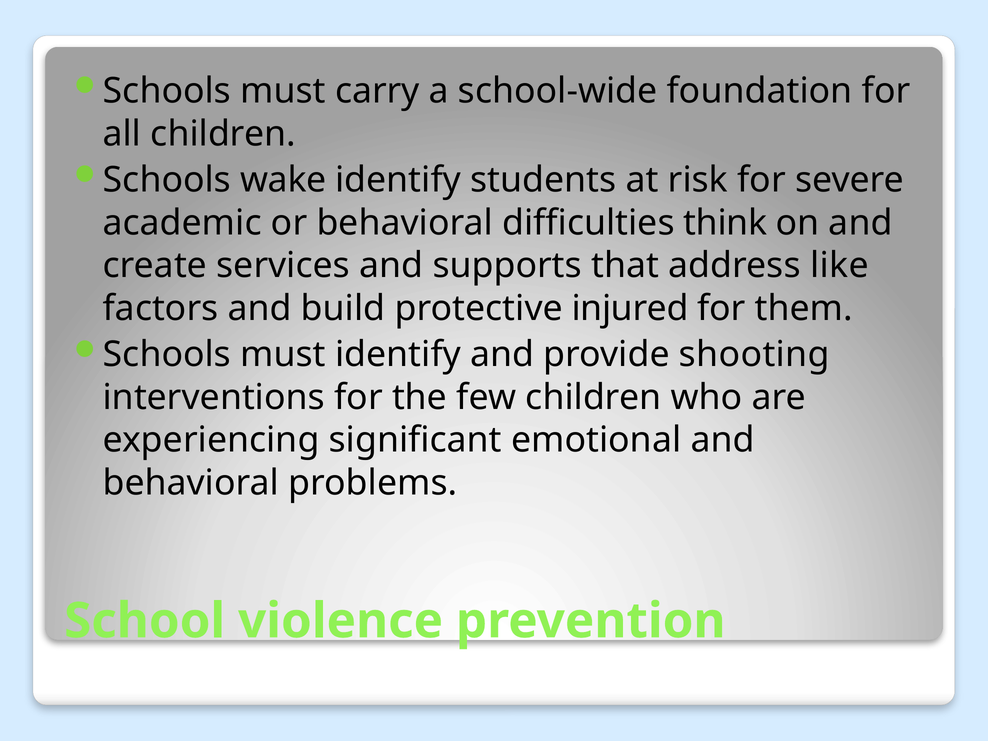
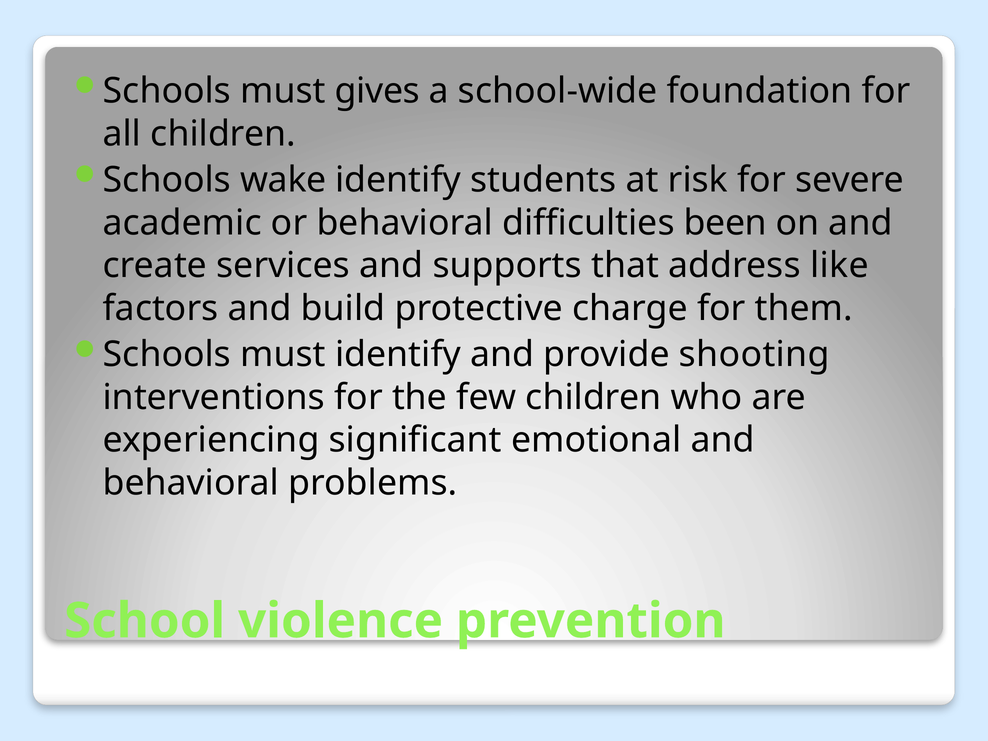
carry: carry -> gives (377, 91)
think: think -> been (725, 223)
injured: injured -> charge (630, 308)
